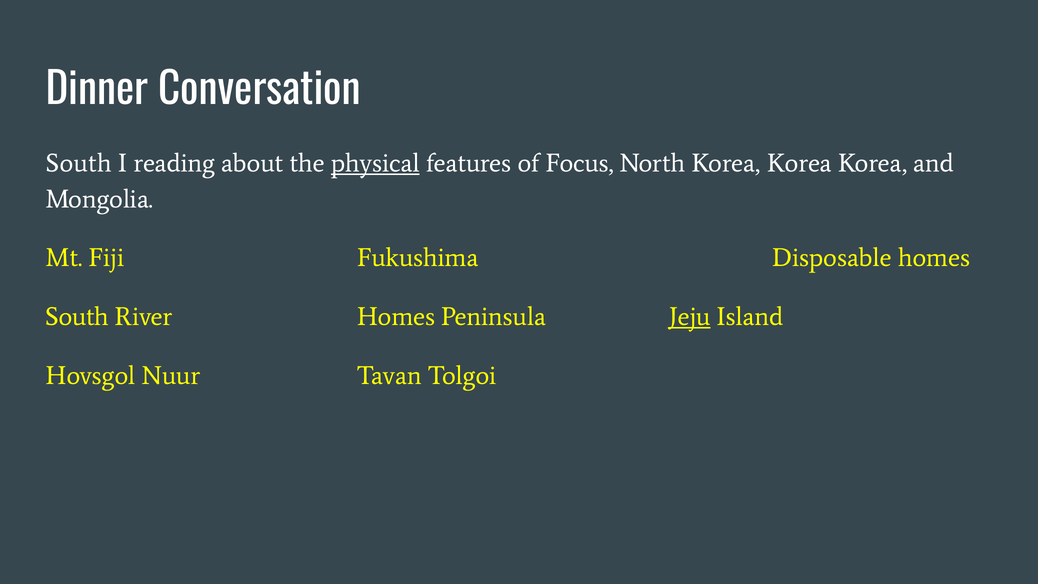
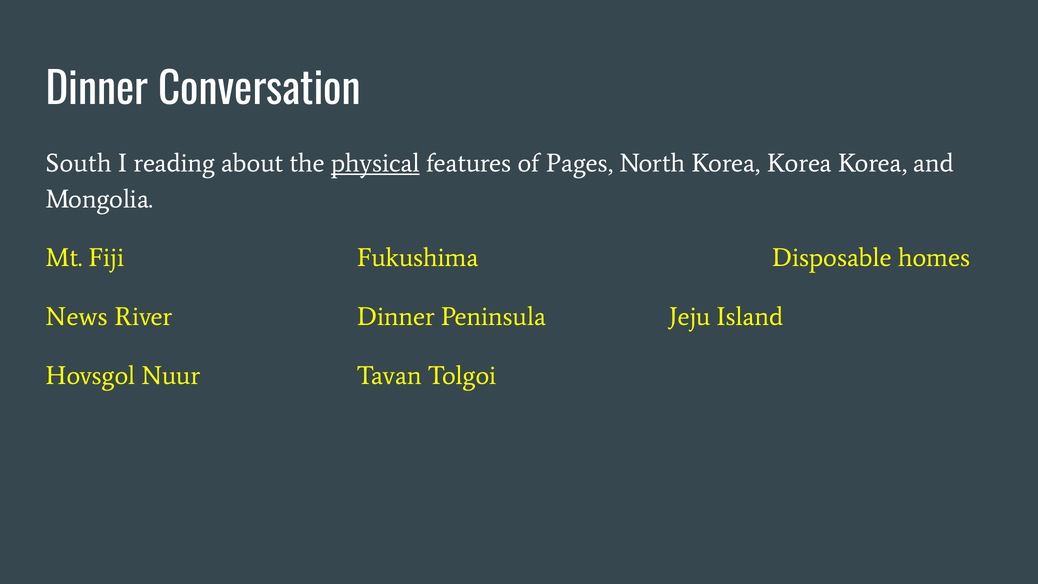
Focus: Focus -> Pages (580, 163)
South: South -> News (77, 317)
River Homes: Homes -> Dinner (396, 317)
Jeju underline: present -> none (690, 317)
